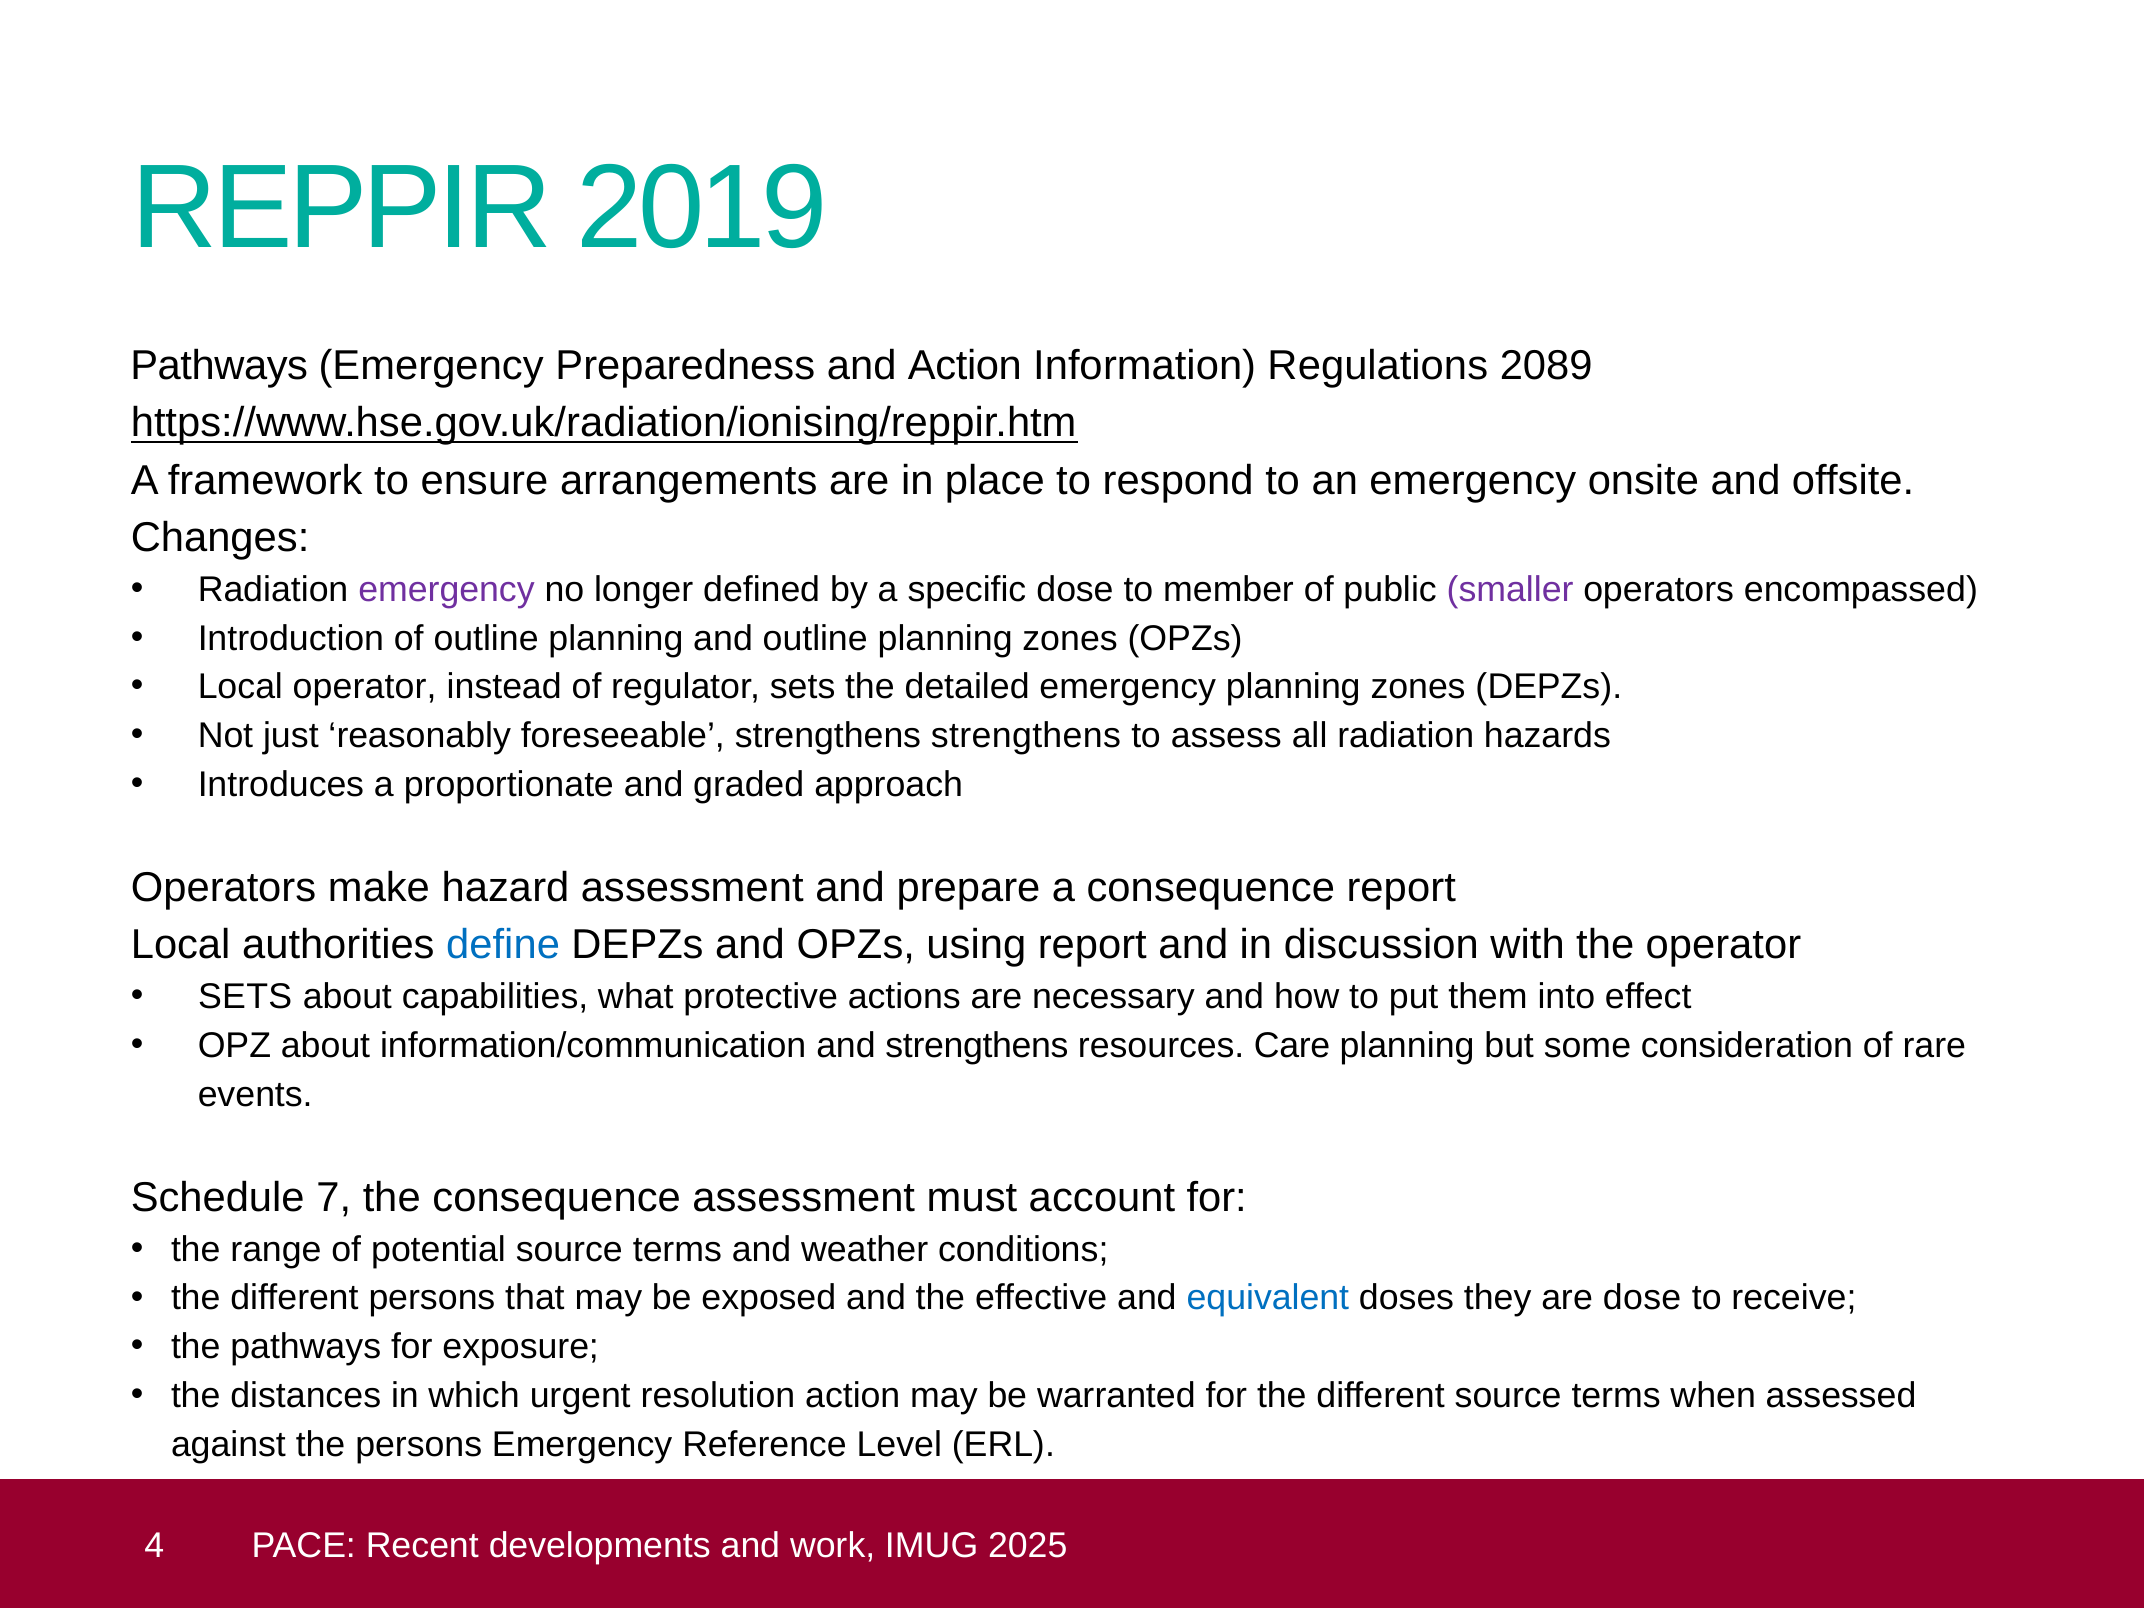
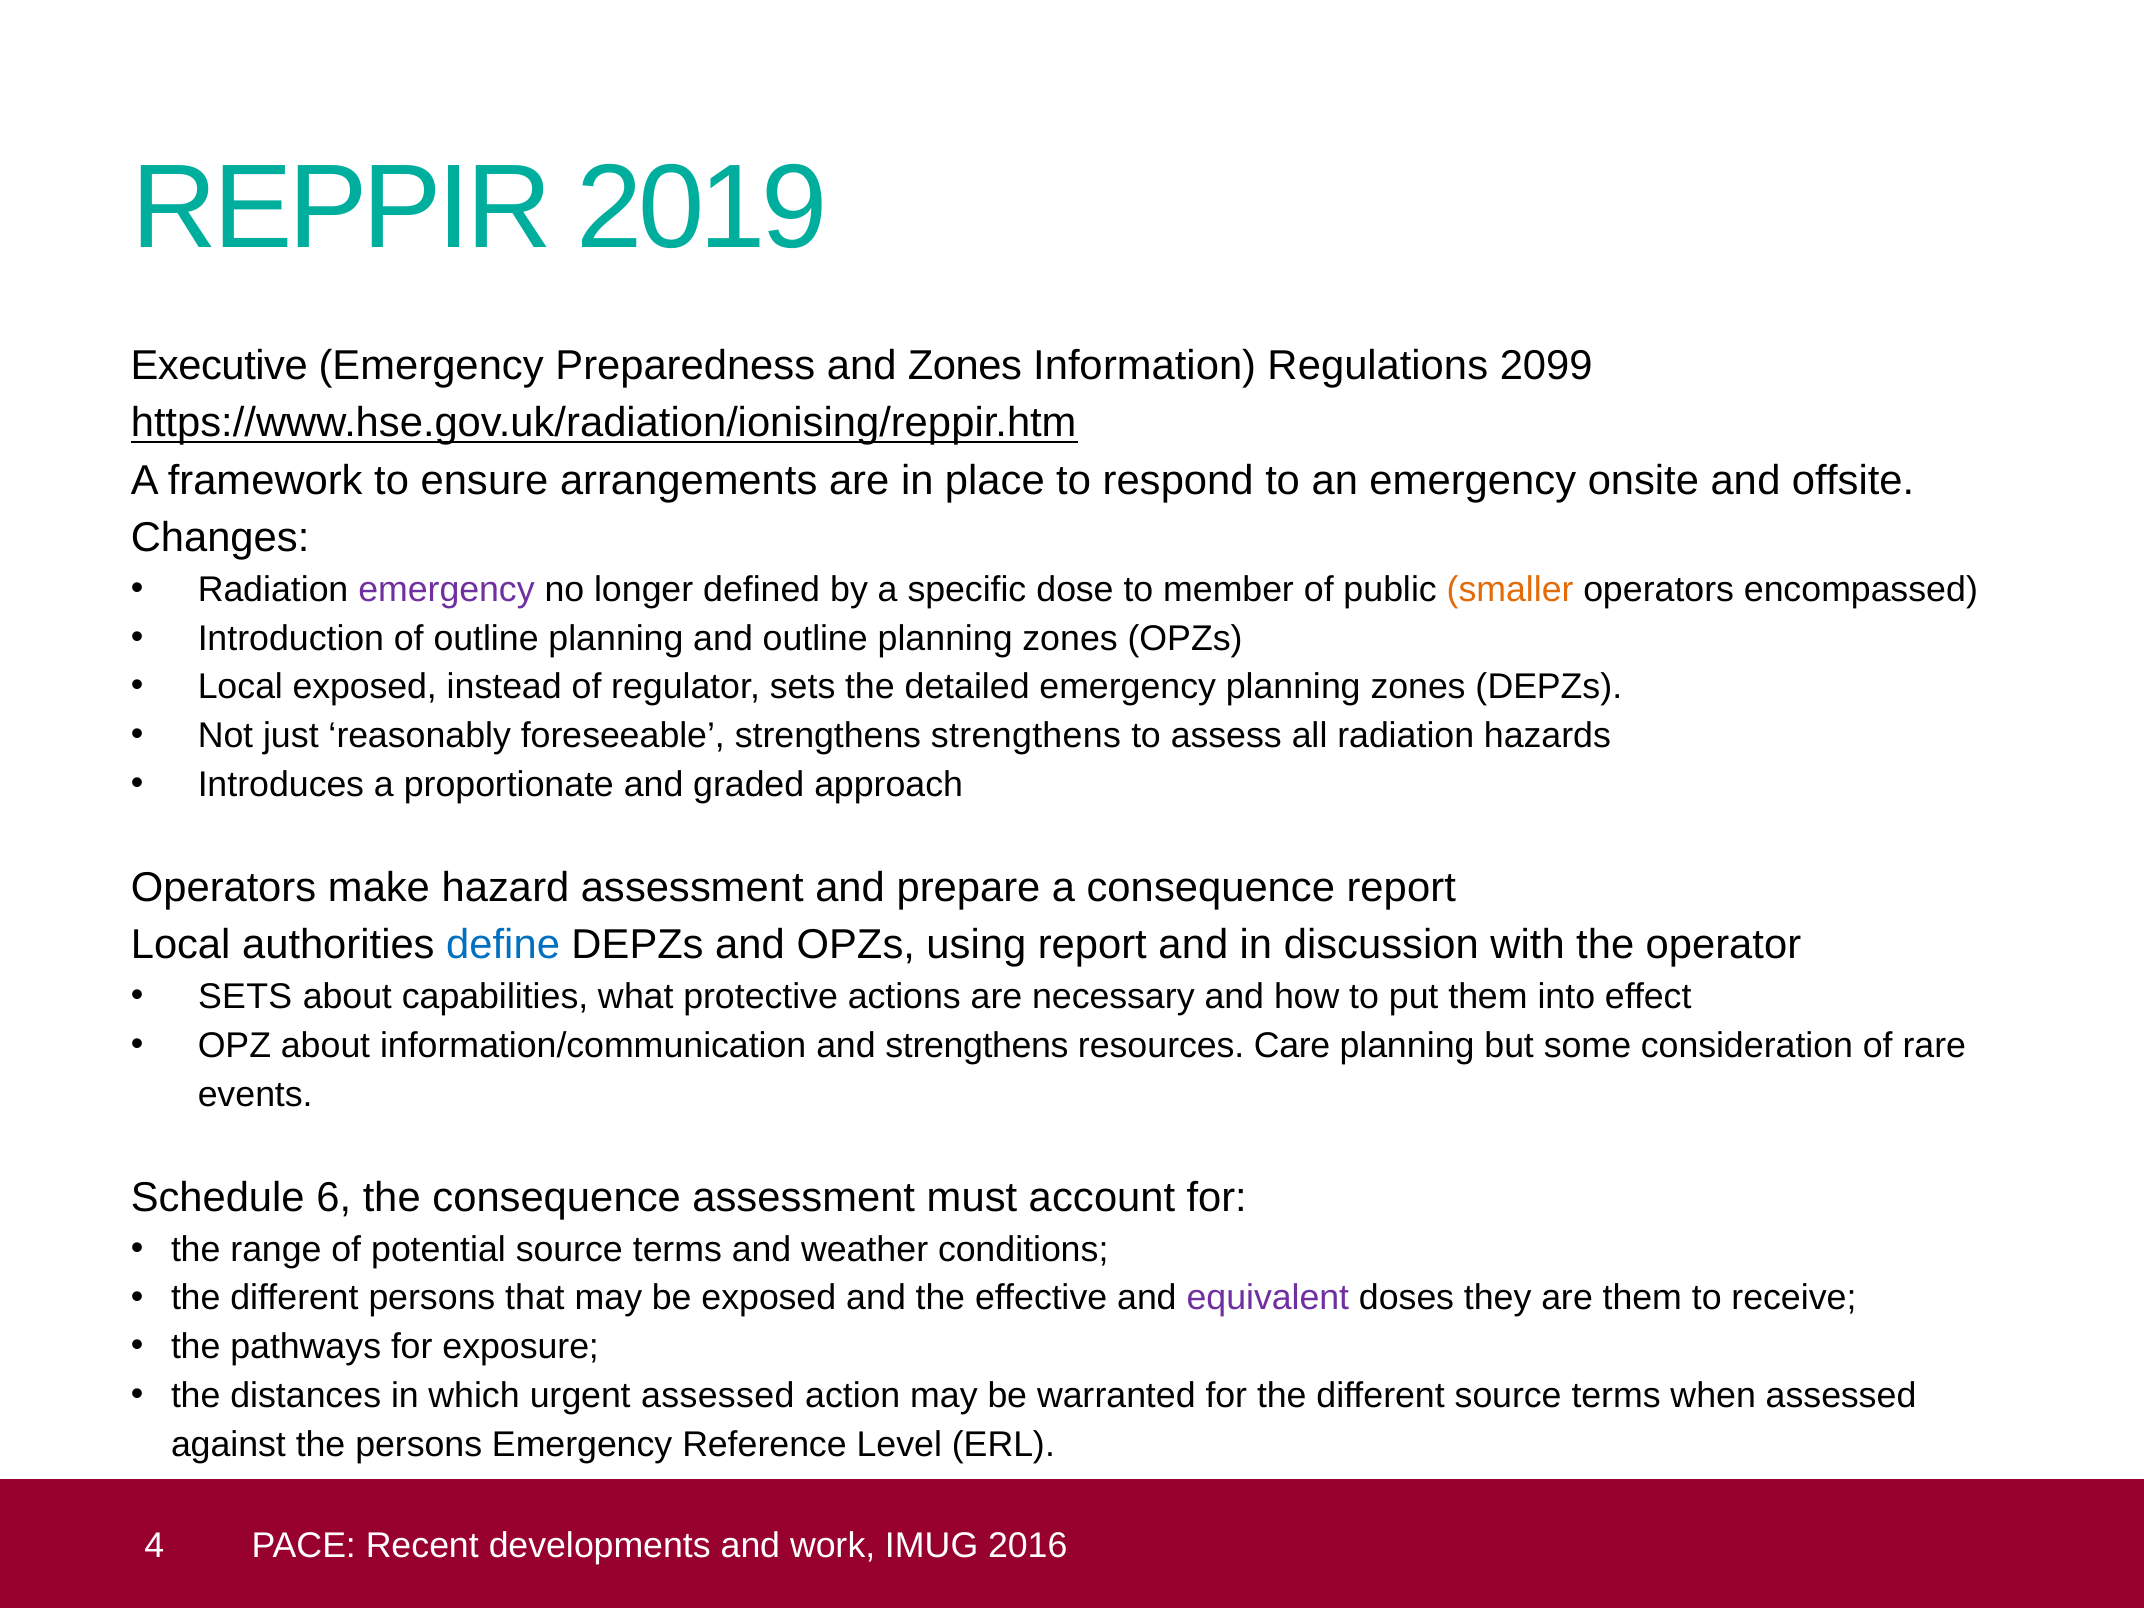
Pathways: Pathways -> Executive (219, 366)
and Action: Action -> Zones (965, 366)
2089: 2089 -> 2099 (1546, 366)
smaller colour: purple -> orange (1510, 589)
Local operator: operator -> exposed (365, 687)
7: 7 -> 6 (334, 1197)
equivalent colour: blue -> purple (1268, 1298)
are dose: dose -> them (1642, 1298)
urgent resolution: resolution -> assessed (718, 1396)
2025: 2025 -> 2016 (1028, 1546)
